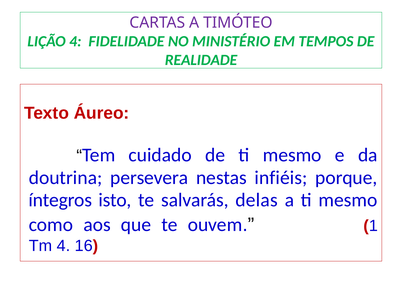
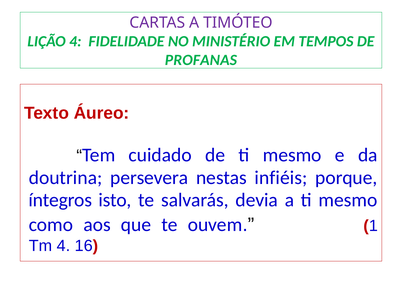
REALIDADE: REALIDADE -> PROFANAS (201, 60)
delas: delas -> devia (257, 201)
